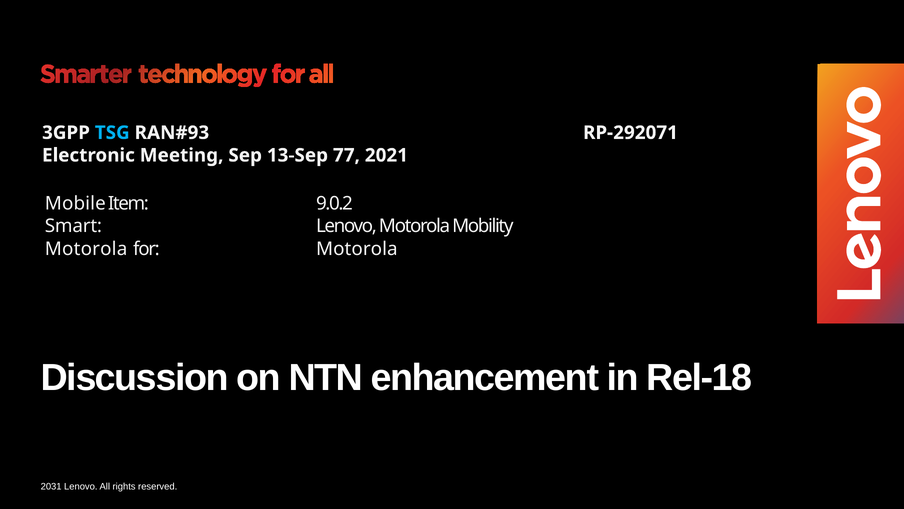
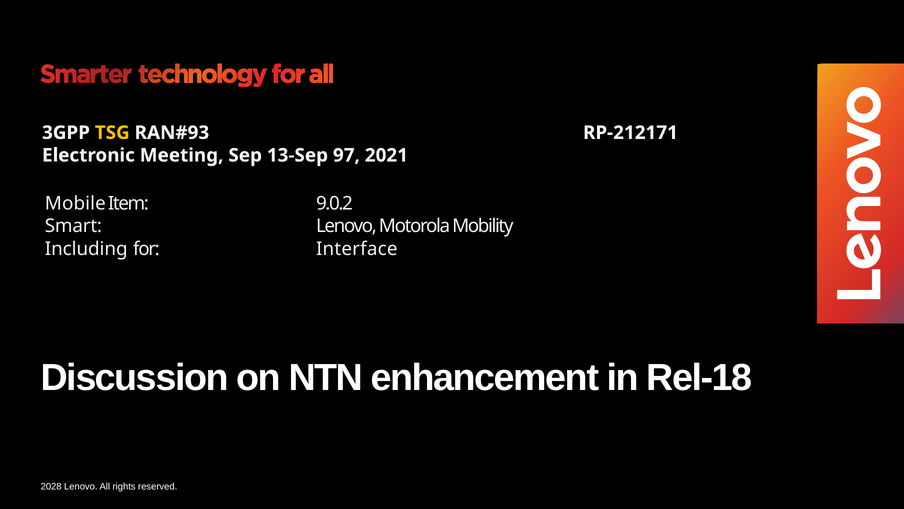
TSG colour: light blue -> yellow (112, 133)
RP-292071: RP-292071 -> RP-212171 (630, 133)
77: 77 -> 97 (346, 155)
Motorola: Motorola -> Including (86, 249)
for Motorola: Motorola -> Interface (357, 249)
2031: 2031 -> 2028 (51, 486)
